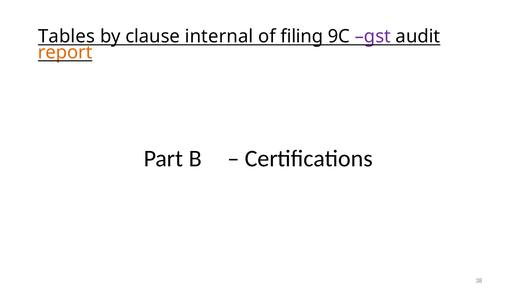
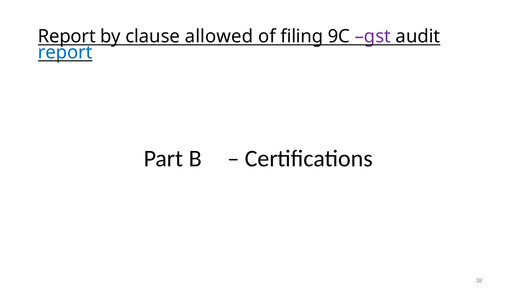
Tables: Tables -> Report (67, 36)
internal: internal -> allowed (219, 36)
report colour: orange -> blue (65, 52)
